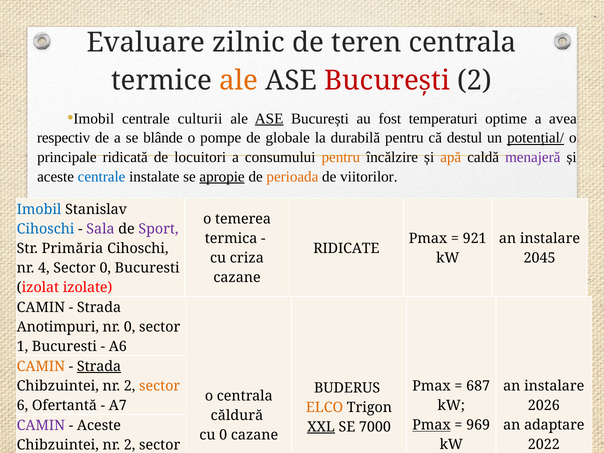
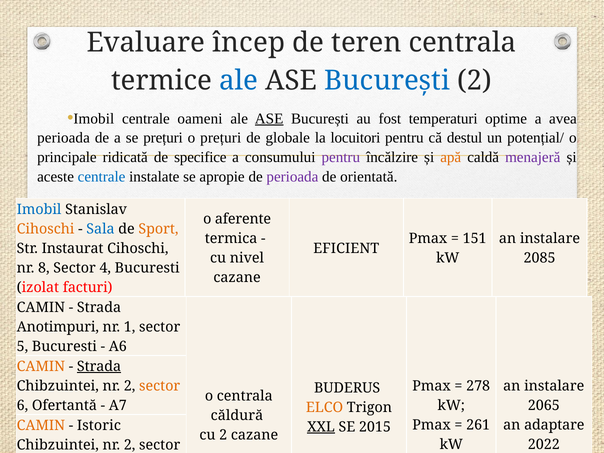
zilnic: zilnic -> încep (249, 43)
ale colour: orange -> blue (239, 80)
București colour: red -> blue (387, 80)
culturii: culturii -> oameni (200, 119)
respectiv: respectiv -> perioada (64, 138)
se blânde: blânde -> prețuri (163, 138)
o pompe: pompe -> prețuri (221, 138)
durabilă: durabilă -> locuitori (355, 138)
potențial/ underline: present -> none (536, 138)
locuitori: locuitori -> specifice (200, 157)
pentru colour: orange -> purple (341, 157)
apropie underline: present -> none (222, 177)
perioada colour: orange -> purple (292, 177)
viitorilor: viitorilor -> orientată (369, 177)
temerea: temerea -> aferente (243, 219)
Cihoschi colour: blue -> orange (46, 229)
Sala colour: purple -> blue (100, 229)
Sport colour: purple -> orange (158, 229)
921: 921 -> 151 (475, 239)
Primăria: Primăria -> Instaurat (73, 248)
RIDICATE: RIDICATE -> EFICIENT (346, 248)
criza: criza -> nivel (247, 258)
2045: 2045 -> 2085 (540, 258)
4: 4 -> 8 (44, 268)
Sector 0: 0 -> 4 (105, 268)
izolat izolate: izolate -> facturi (88, 288)
nr 0: 0 -> 1 (130, 327)
1: 1 -> 5 (22, 347)
687: 687 -> 278 (478, 386)
2026: 2026 -> 2065 (544, 406)
Pmax underline: present -> none (432, 425)
969: 969 -> 261 (478, 425)
CAMIN colour: purple -> orange (41, 426)
Aceste: Aceste -> Istoric (99, 426)
7000: 7000 -> 2015 (375, 427)
cu 0: 0 -> 2 (223, 435)
